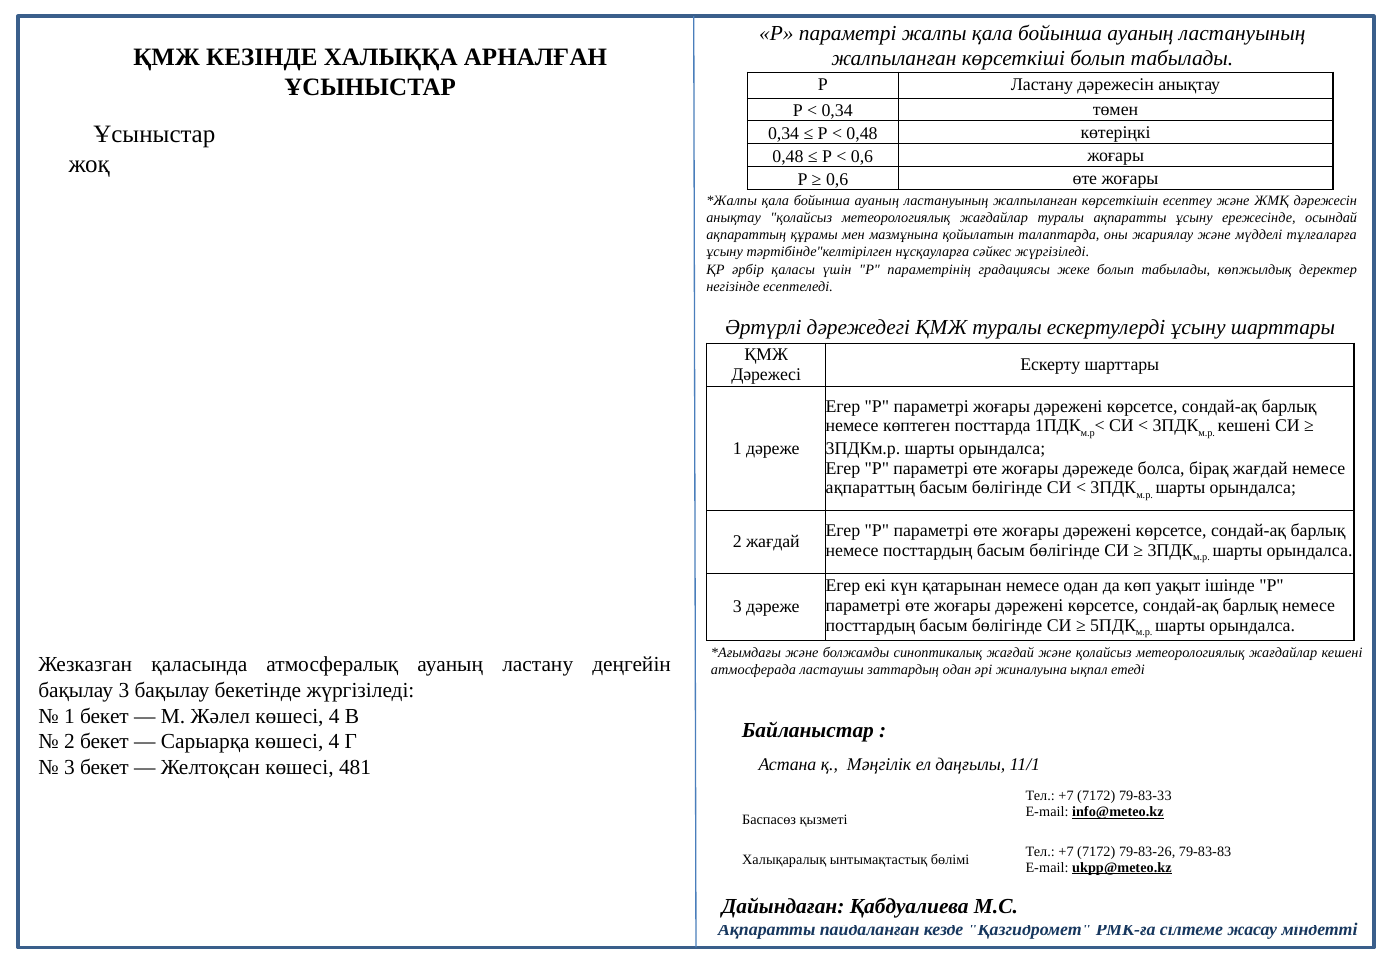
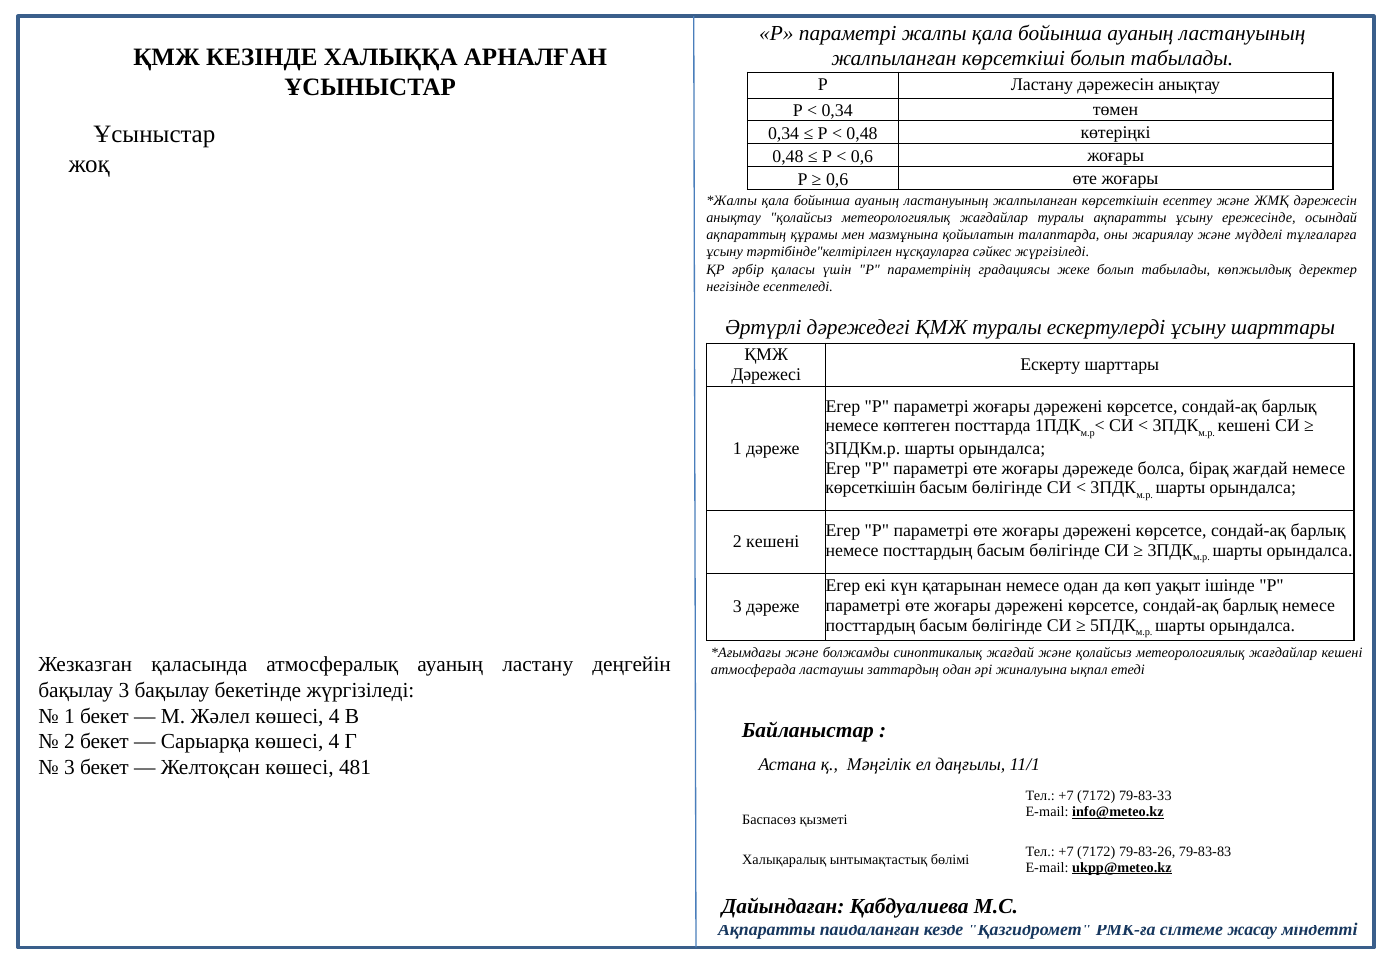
ақпараттың: ақпараттың -> көрсеткішін (871, 488)
2 жағдай: жағдай -> кешені (773, 542)
